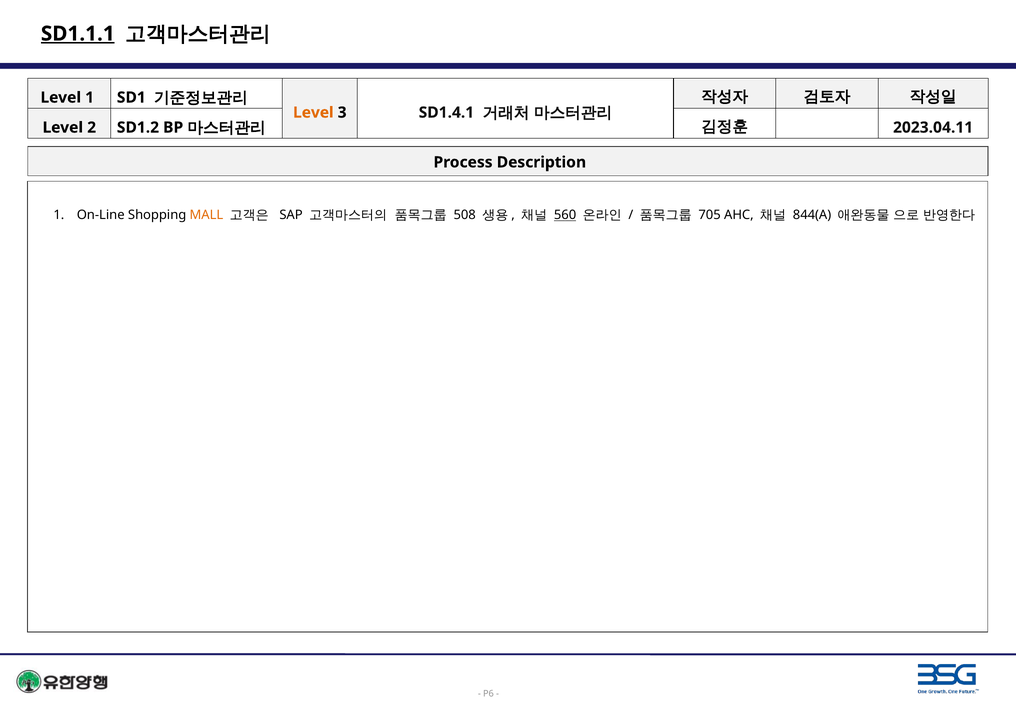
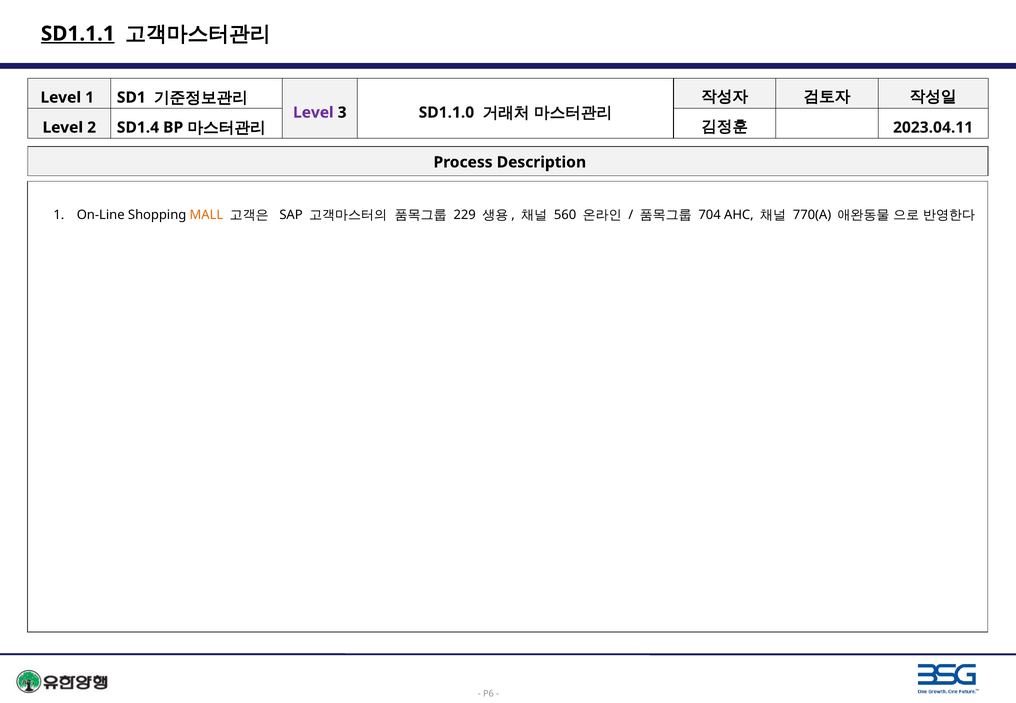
Level colour: orange -> purple (313, 113)
SD1.4.1: SD1.4.1 -> SD1.1.0 (446, 113)
SD1.2: SD1.2 -> SD1.4 (138, 128)
508: 508 -> 229 (465, 215)
560 underline: present -> none (565, 215)
705: 705 -> 704 (710, 215)
844(A: 844(A -> 770(A (812, 215)
